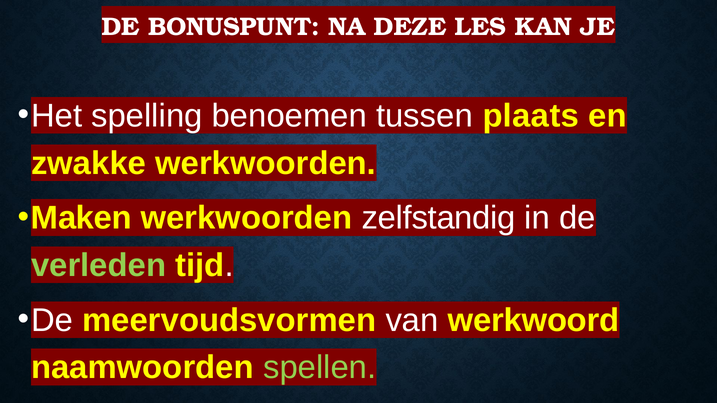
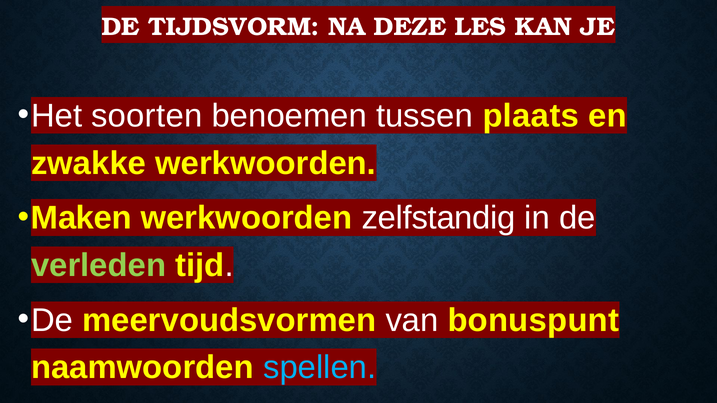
BONUSPUNT: BONUSPUNT -> TIJDSVORM (234, 27)
spelling: spelling -> soorten (147, 116)
werkwoord: werkwoord -> bonuspunt (533, 320)
spellen colour: light green -> light blue (320, 368)
